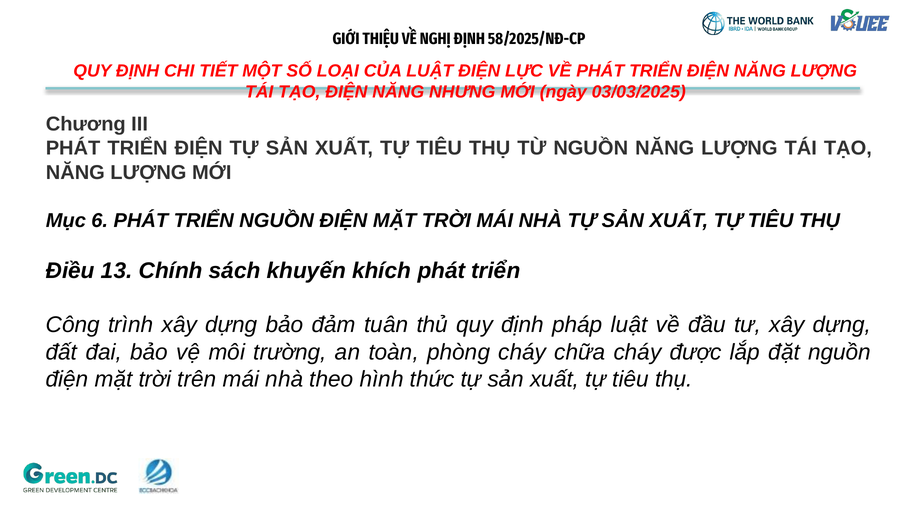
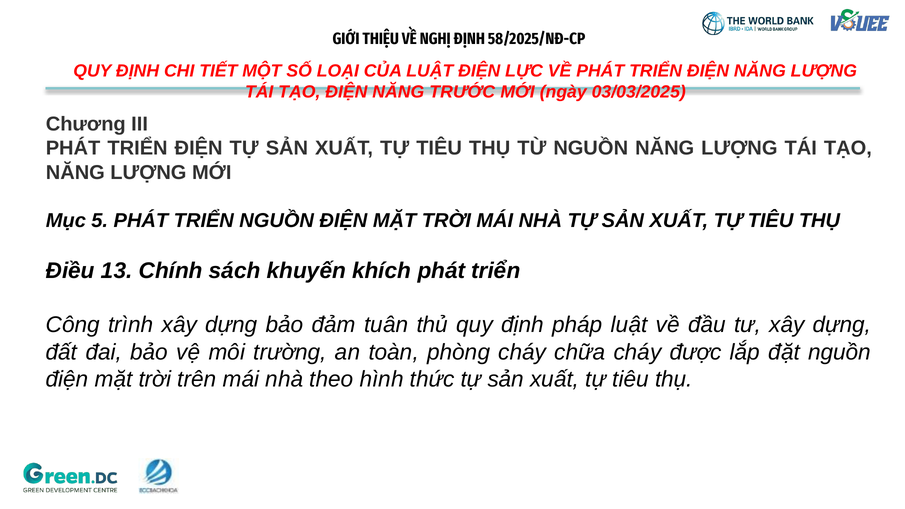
NHƯNG: NHƯNG -> TRƯỚC (462, 92)
6: 6 -> 5 (100, 221)
